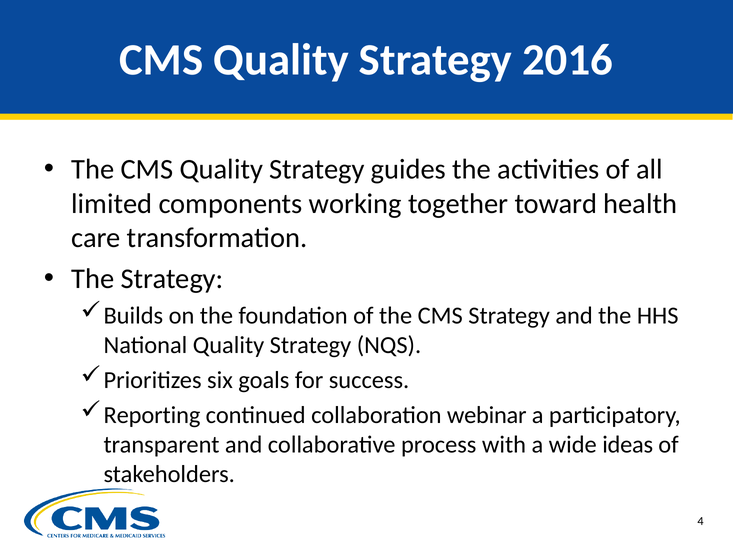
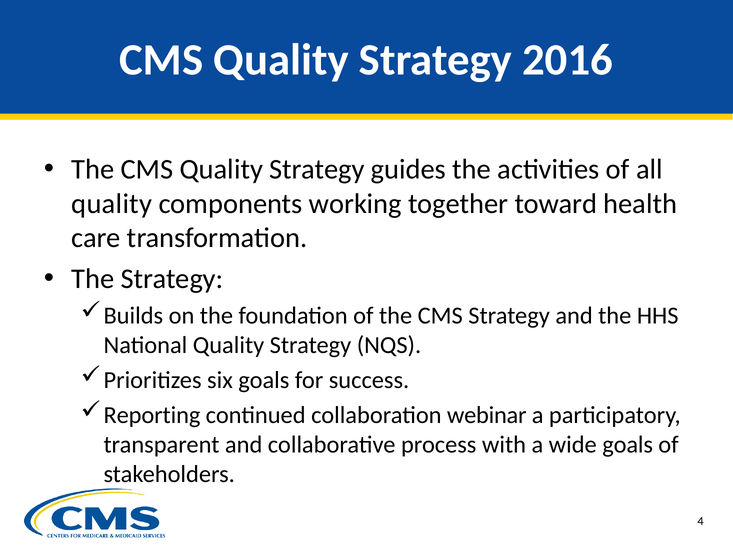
limited: limited -> quality (112, 204)
wide ideas: ideas -> goals (628, 444)
